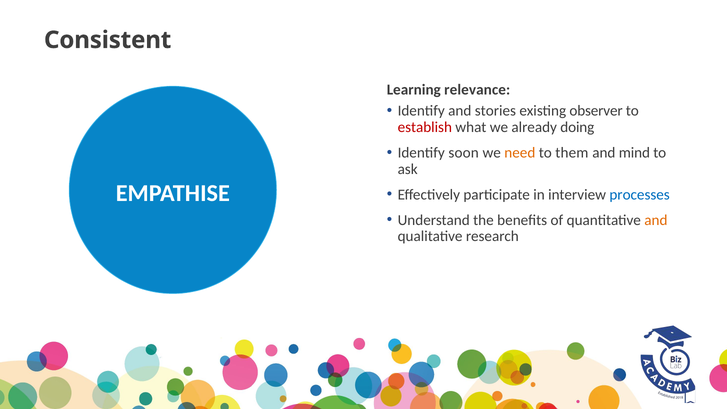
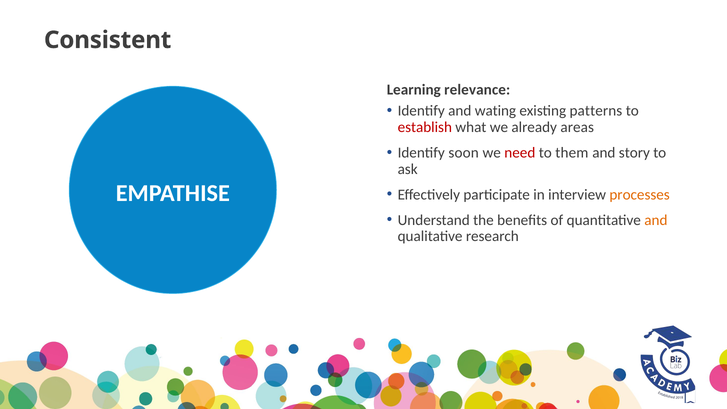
stories: stories -> wating (495, 111)
observer: observer -> patterns (596, 111)
doing: doing -> areas (577, 127)
need colour: orange -> red (520, 153)
mind: mind -> story (634, 153)
processes colour: blue -> orange (640, 195)
